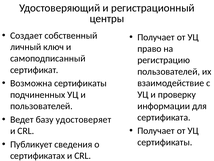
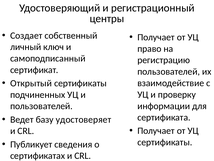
Возможна: Возможна -> Открытый (31, 83)
